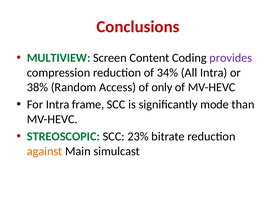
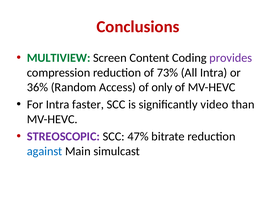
34%: 34% -> 73% (167, 73)
38%: 38% -> 36% (38, 87)
frame: frame -> faster (88, 105)
mode: mode -> video (214, 105)
STREOSCOPIC colour: green -> purple (63, 136)
23%: 23% -> 47% (138, 136)
against colour: orange -> blue (45, 151)
